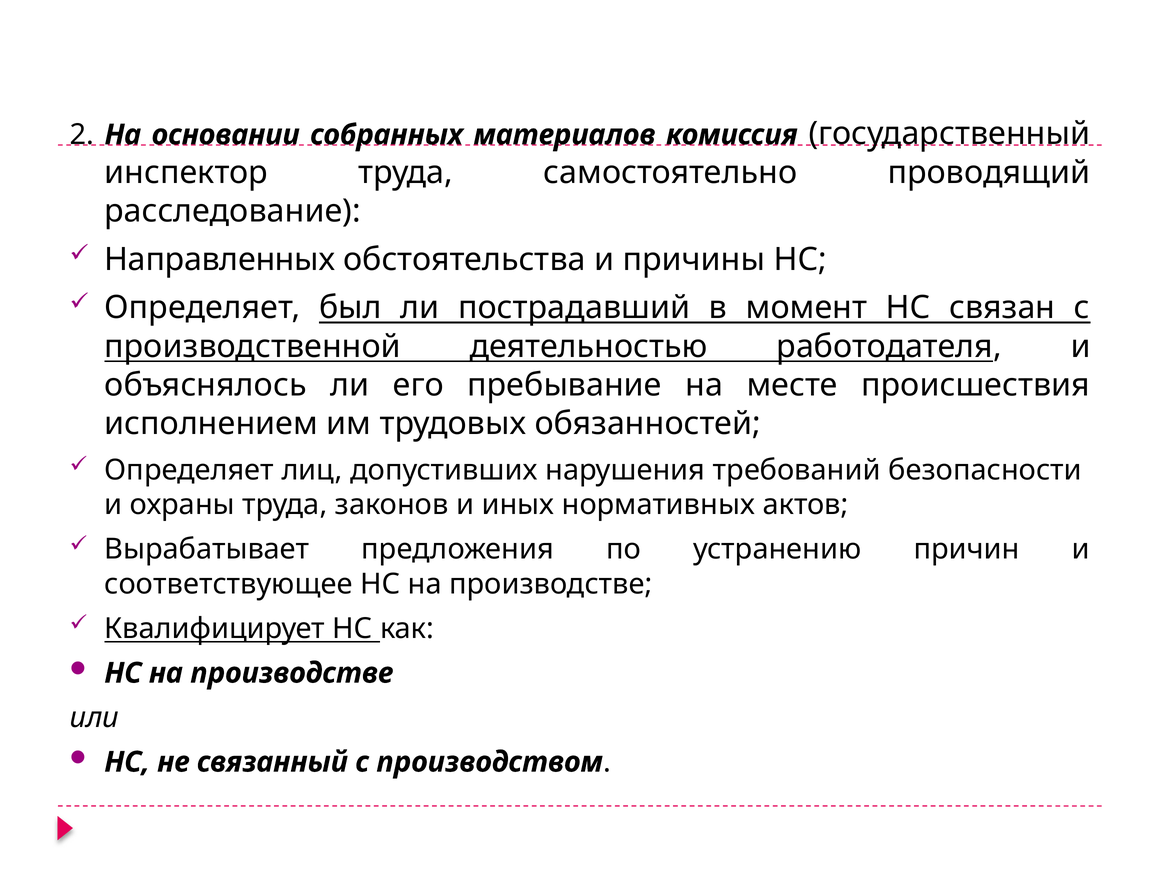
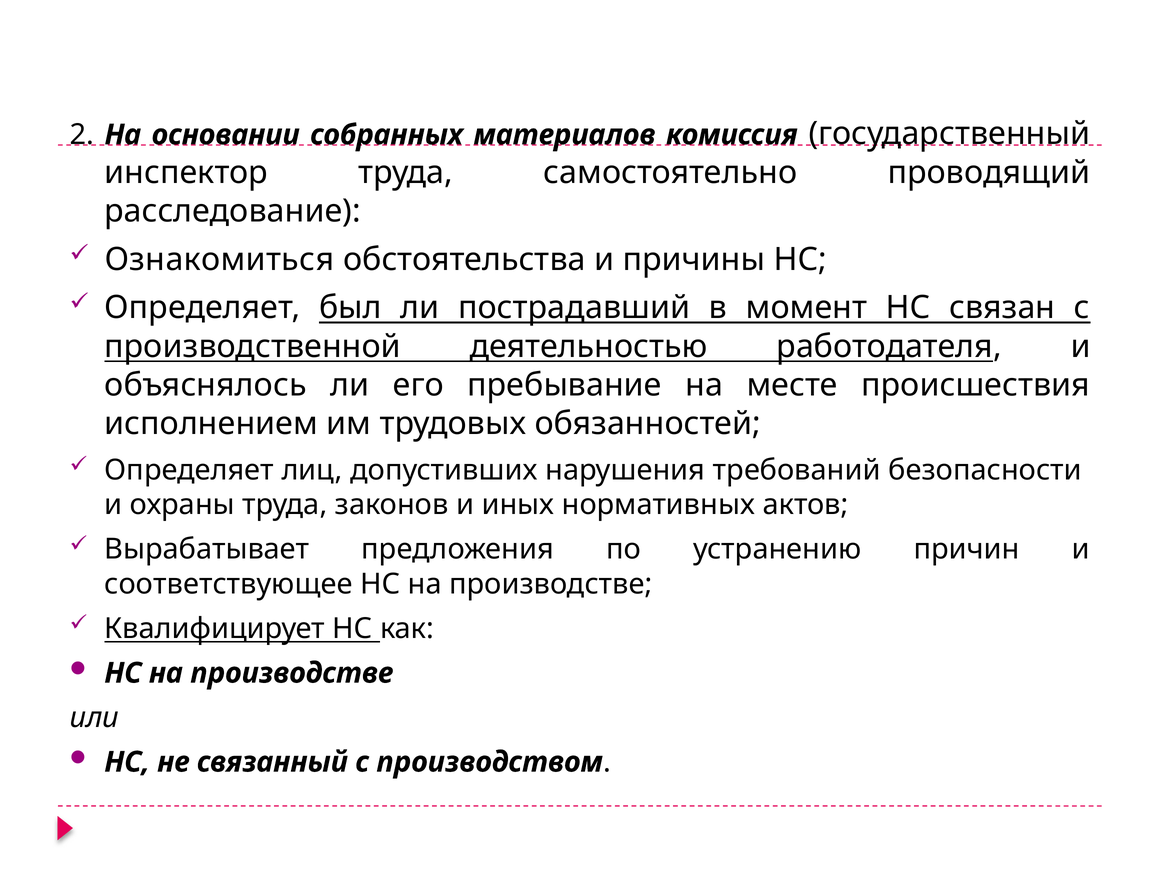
Направленных: Направленных -> Ознакомиться (219, 259)
